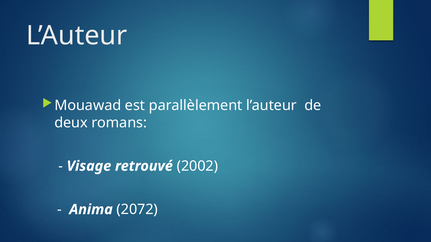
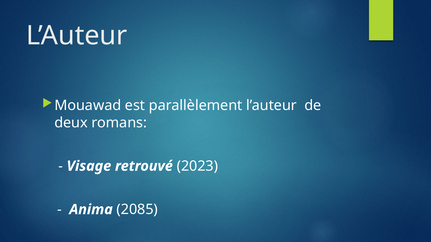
2002: 2002 -> 2023 (197, 166)
2072: 2072 -> 2085 (137, 210)
